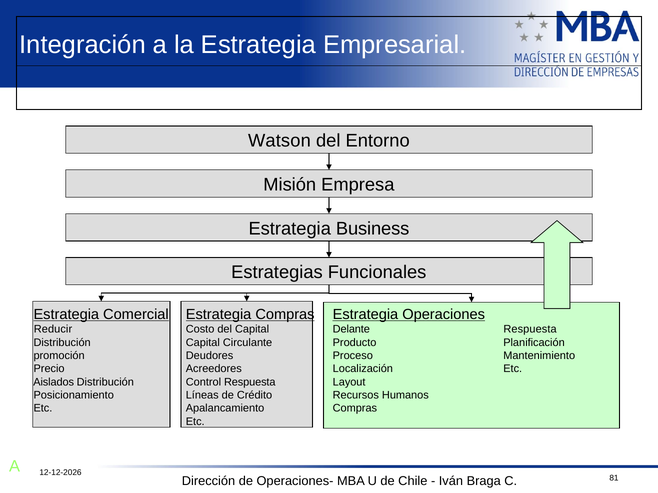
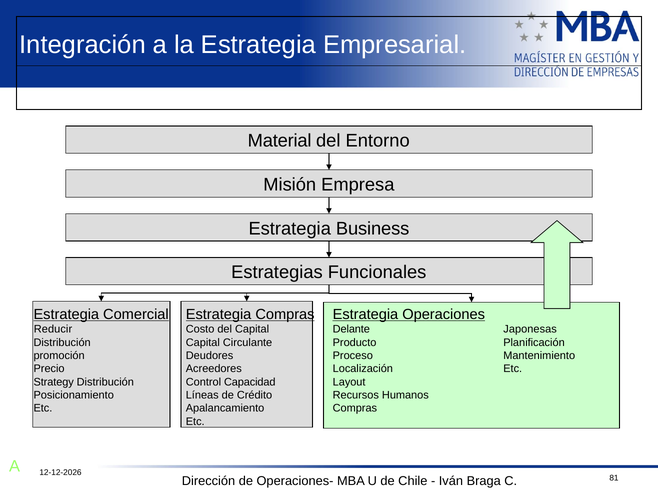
Watson: Watson -> Material (280, 141)
Respuesta: Respuesta -> Japonesas (530, 330)
Aislados: Aislados -> Strategy (54, 382)
Control Respuesta: Respuesta -> Capacidad (250, 382)
